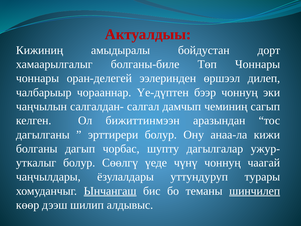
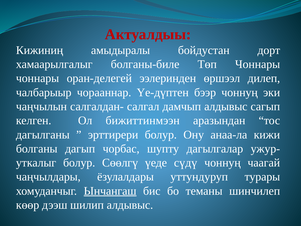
дамчып чеминиң: чеминиң -> алдывыс (226, 106)
чүнү: чүнү -> сүдү (186, 163)
шинчилеп underline: present -> none (255, 191)
